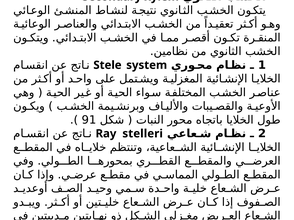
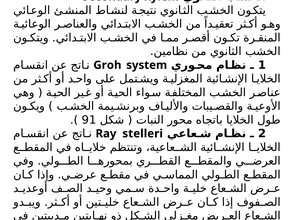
Stele: Stele -> Groh (107, 65)
